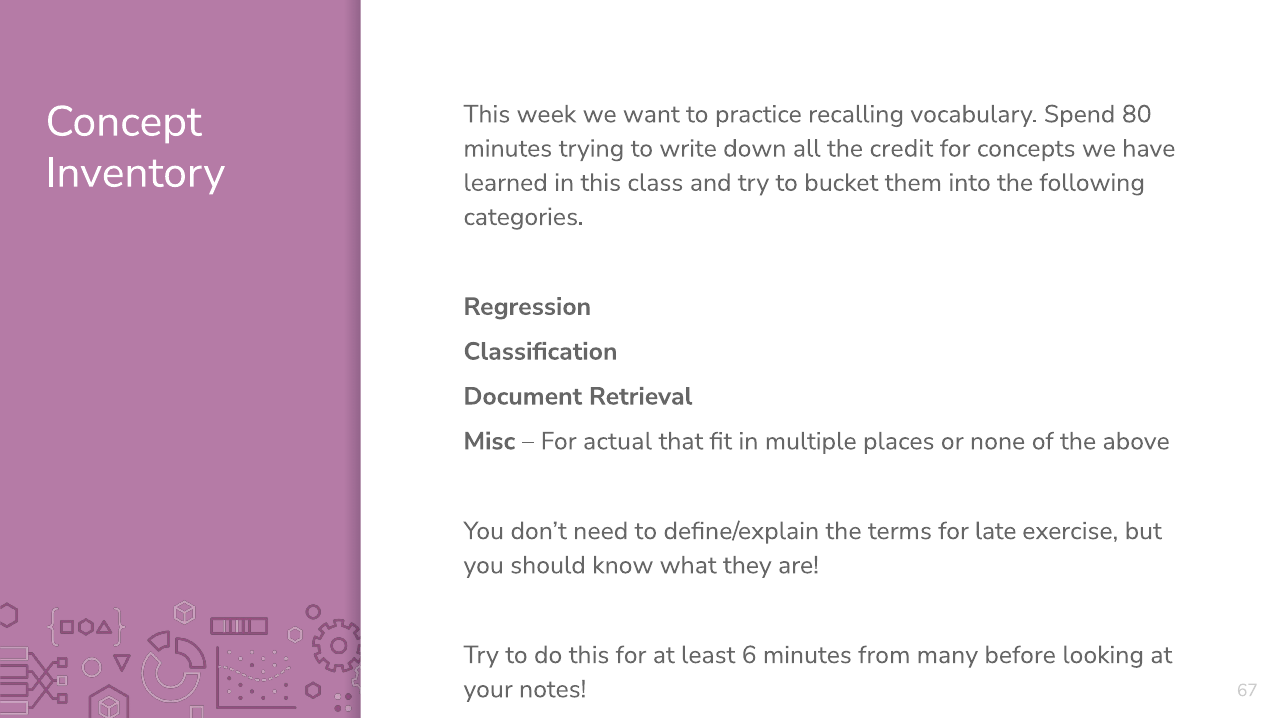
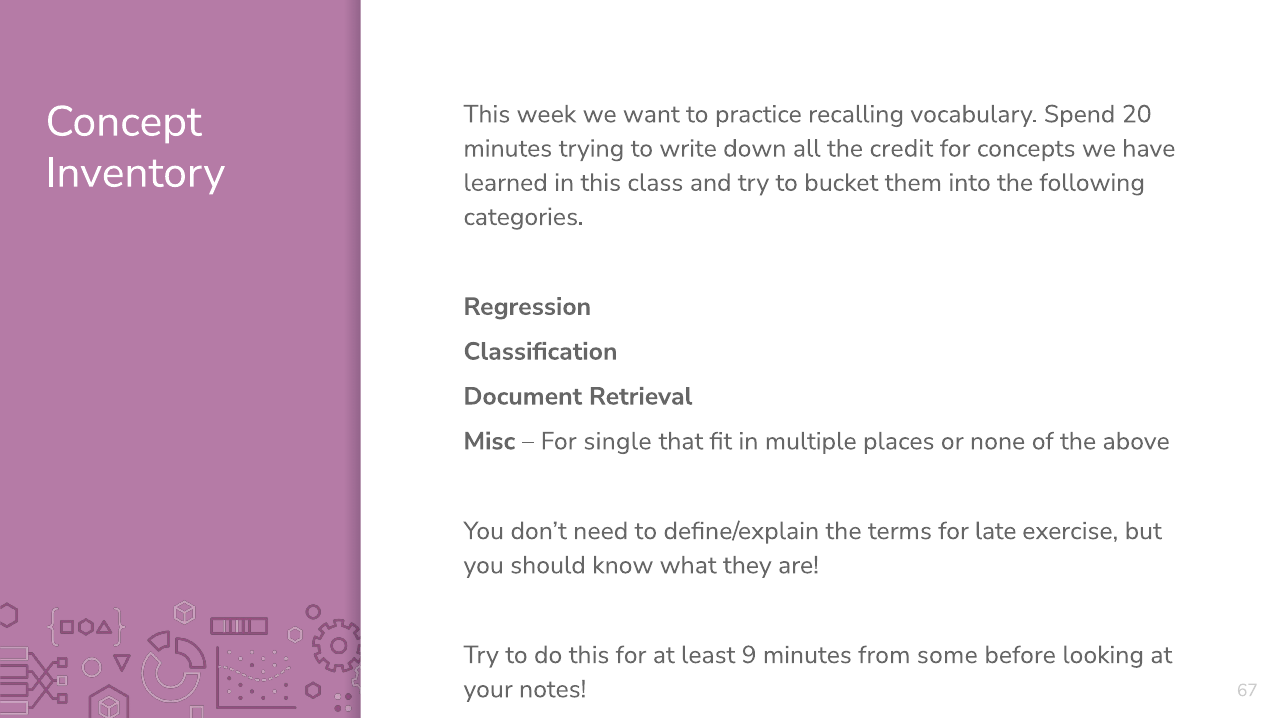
80: 80 -> 20 (1137, 114)
actual: actual -> single (617, 441)
6: 6 -> 9 (749, 655)
many: many -> some (947, 655)
